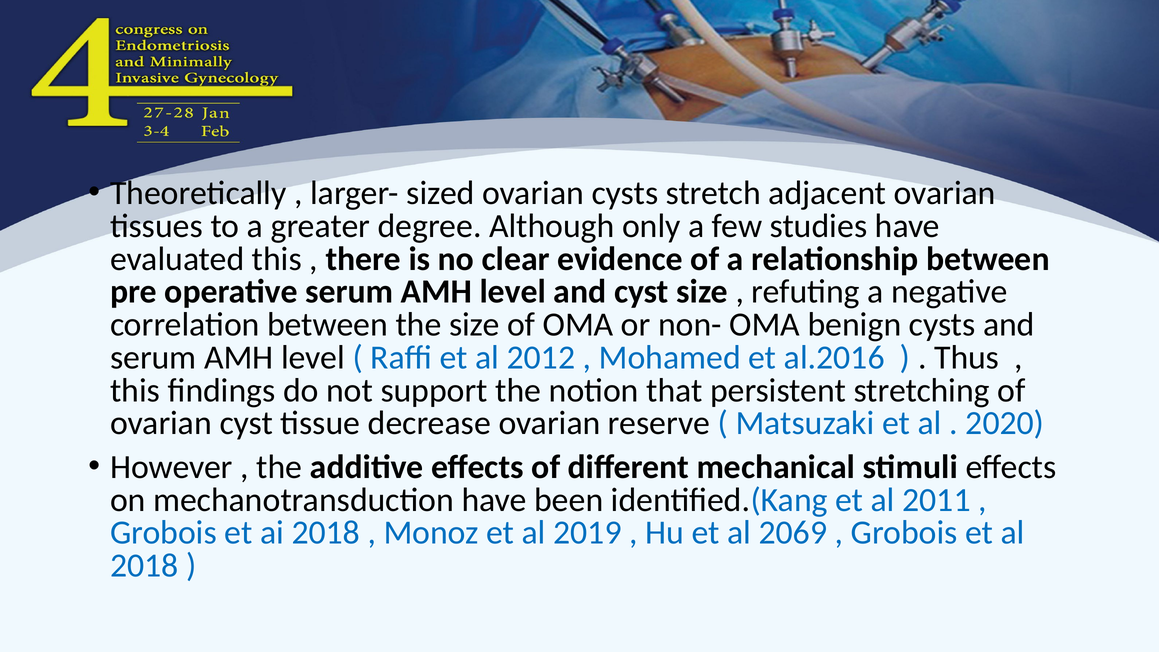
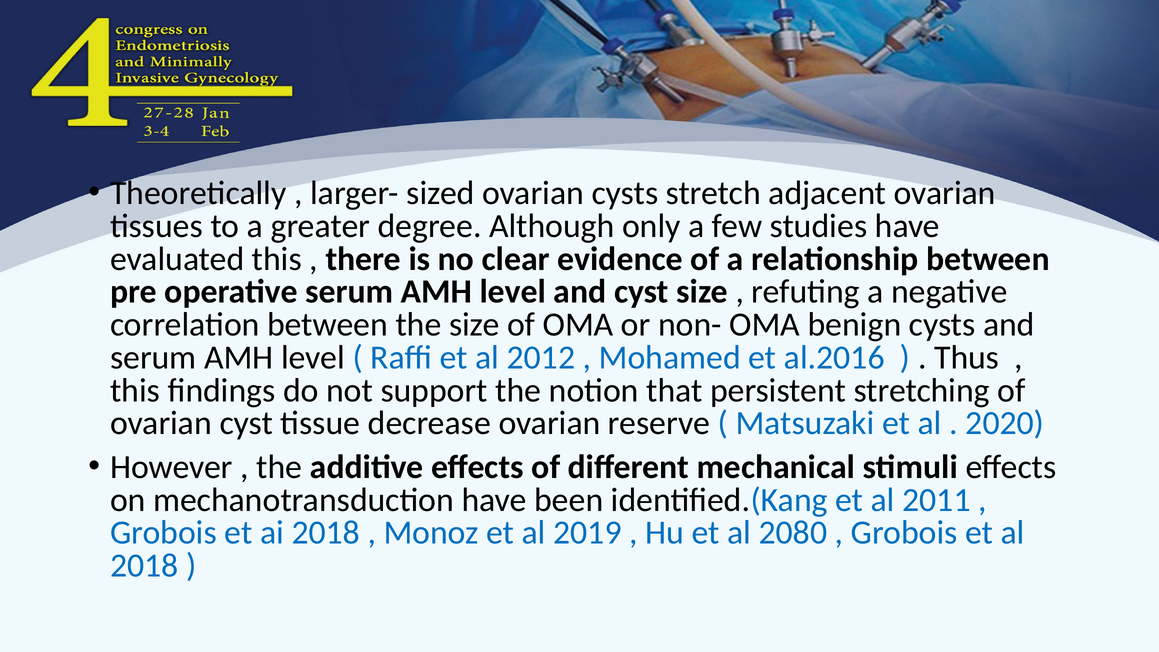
2069: 2069 -> 2080 (793, 533)
